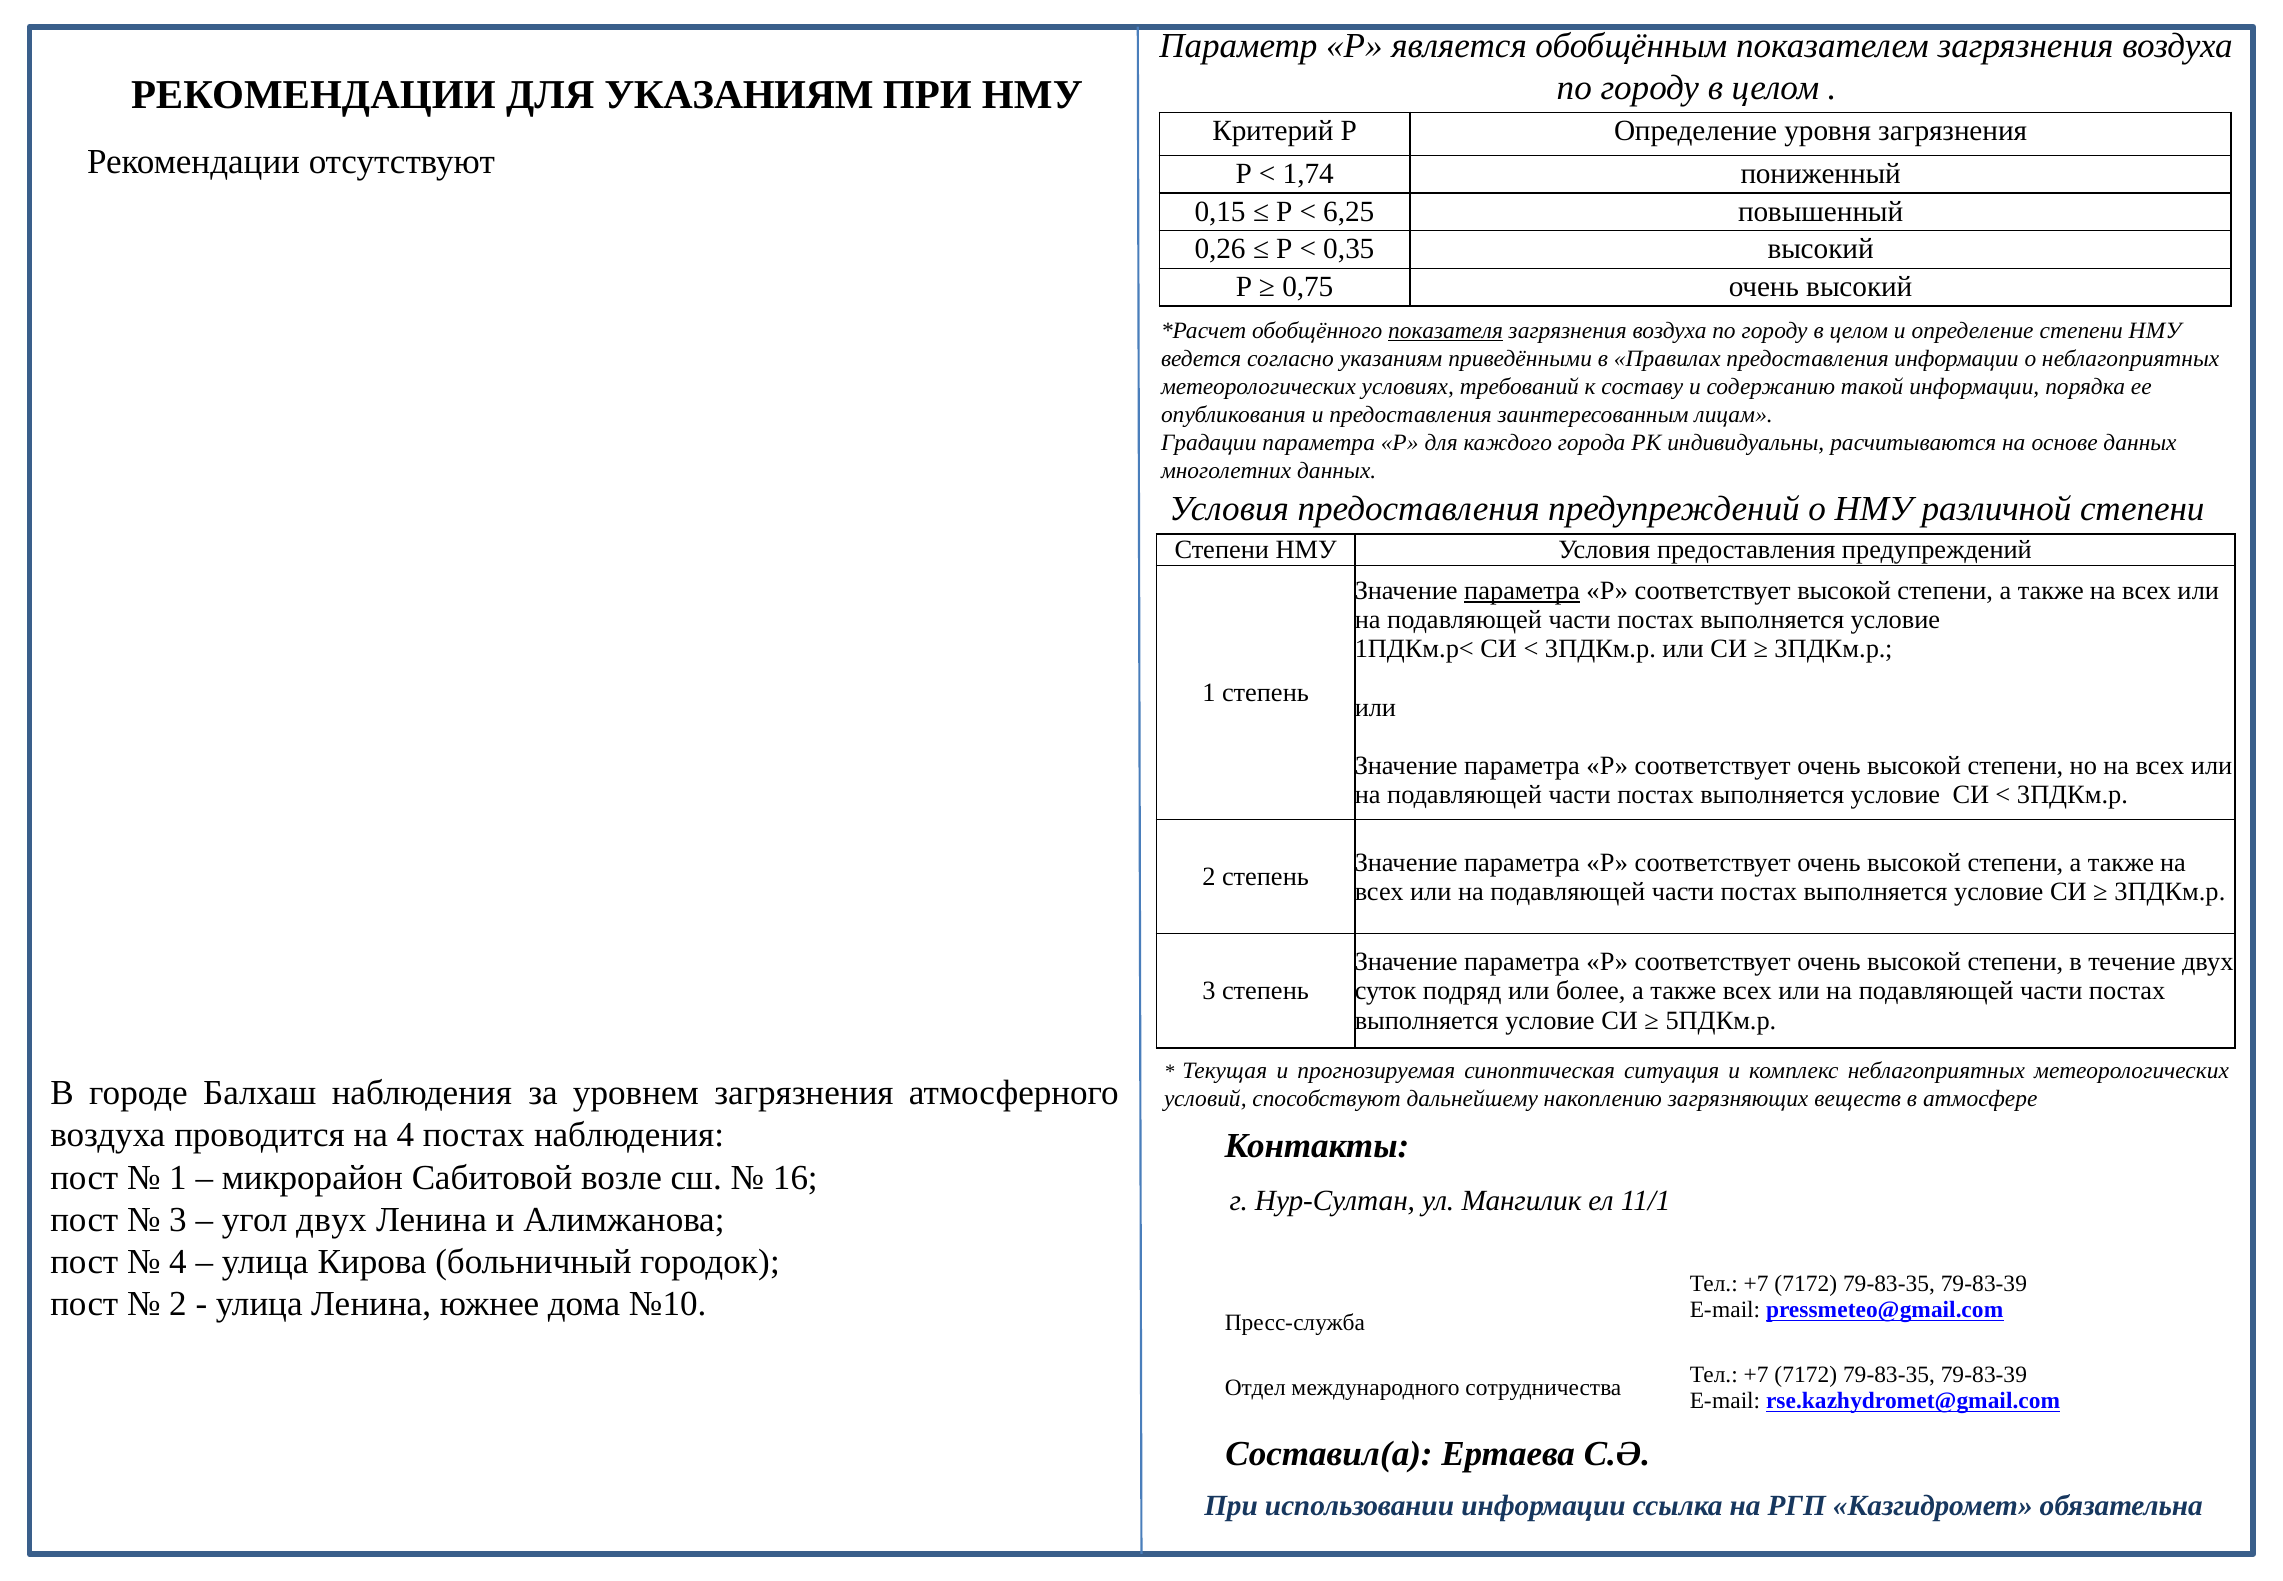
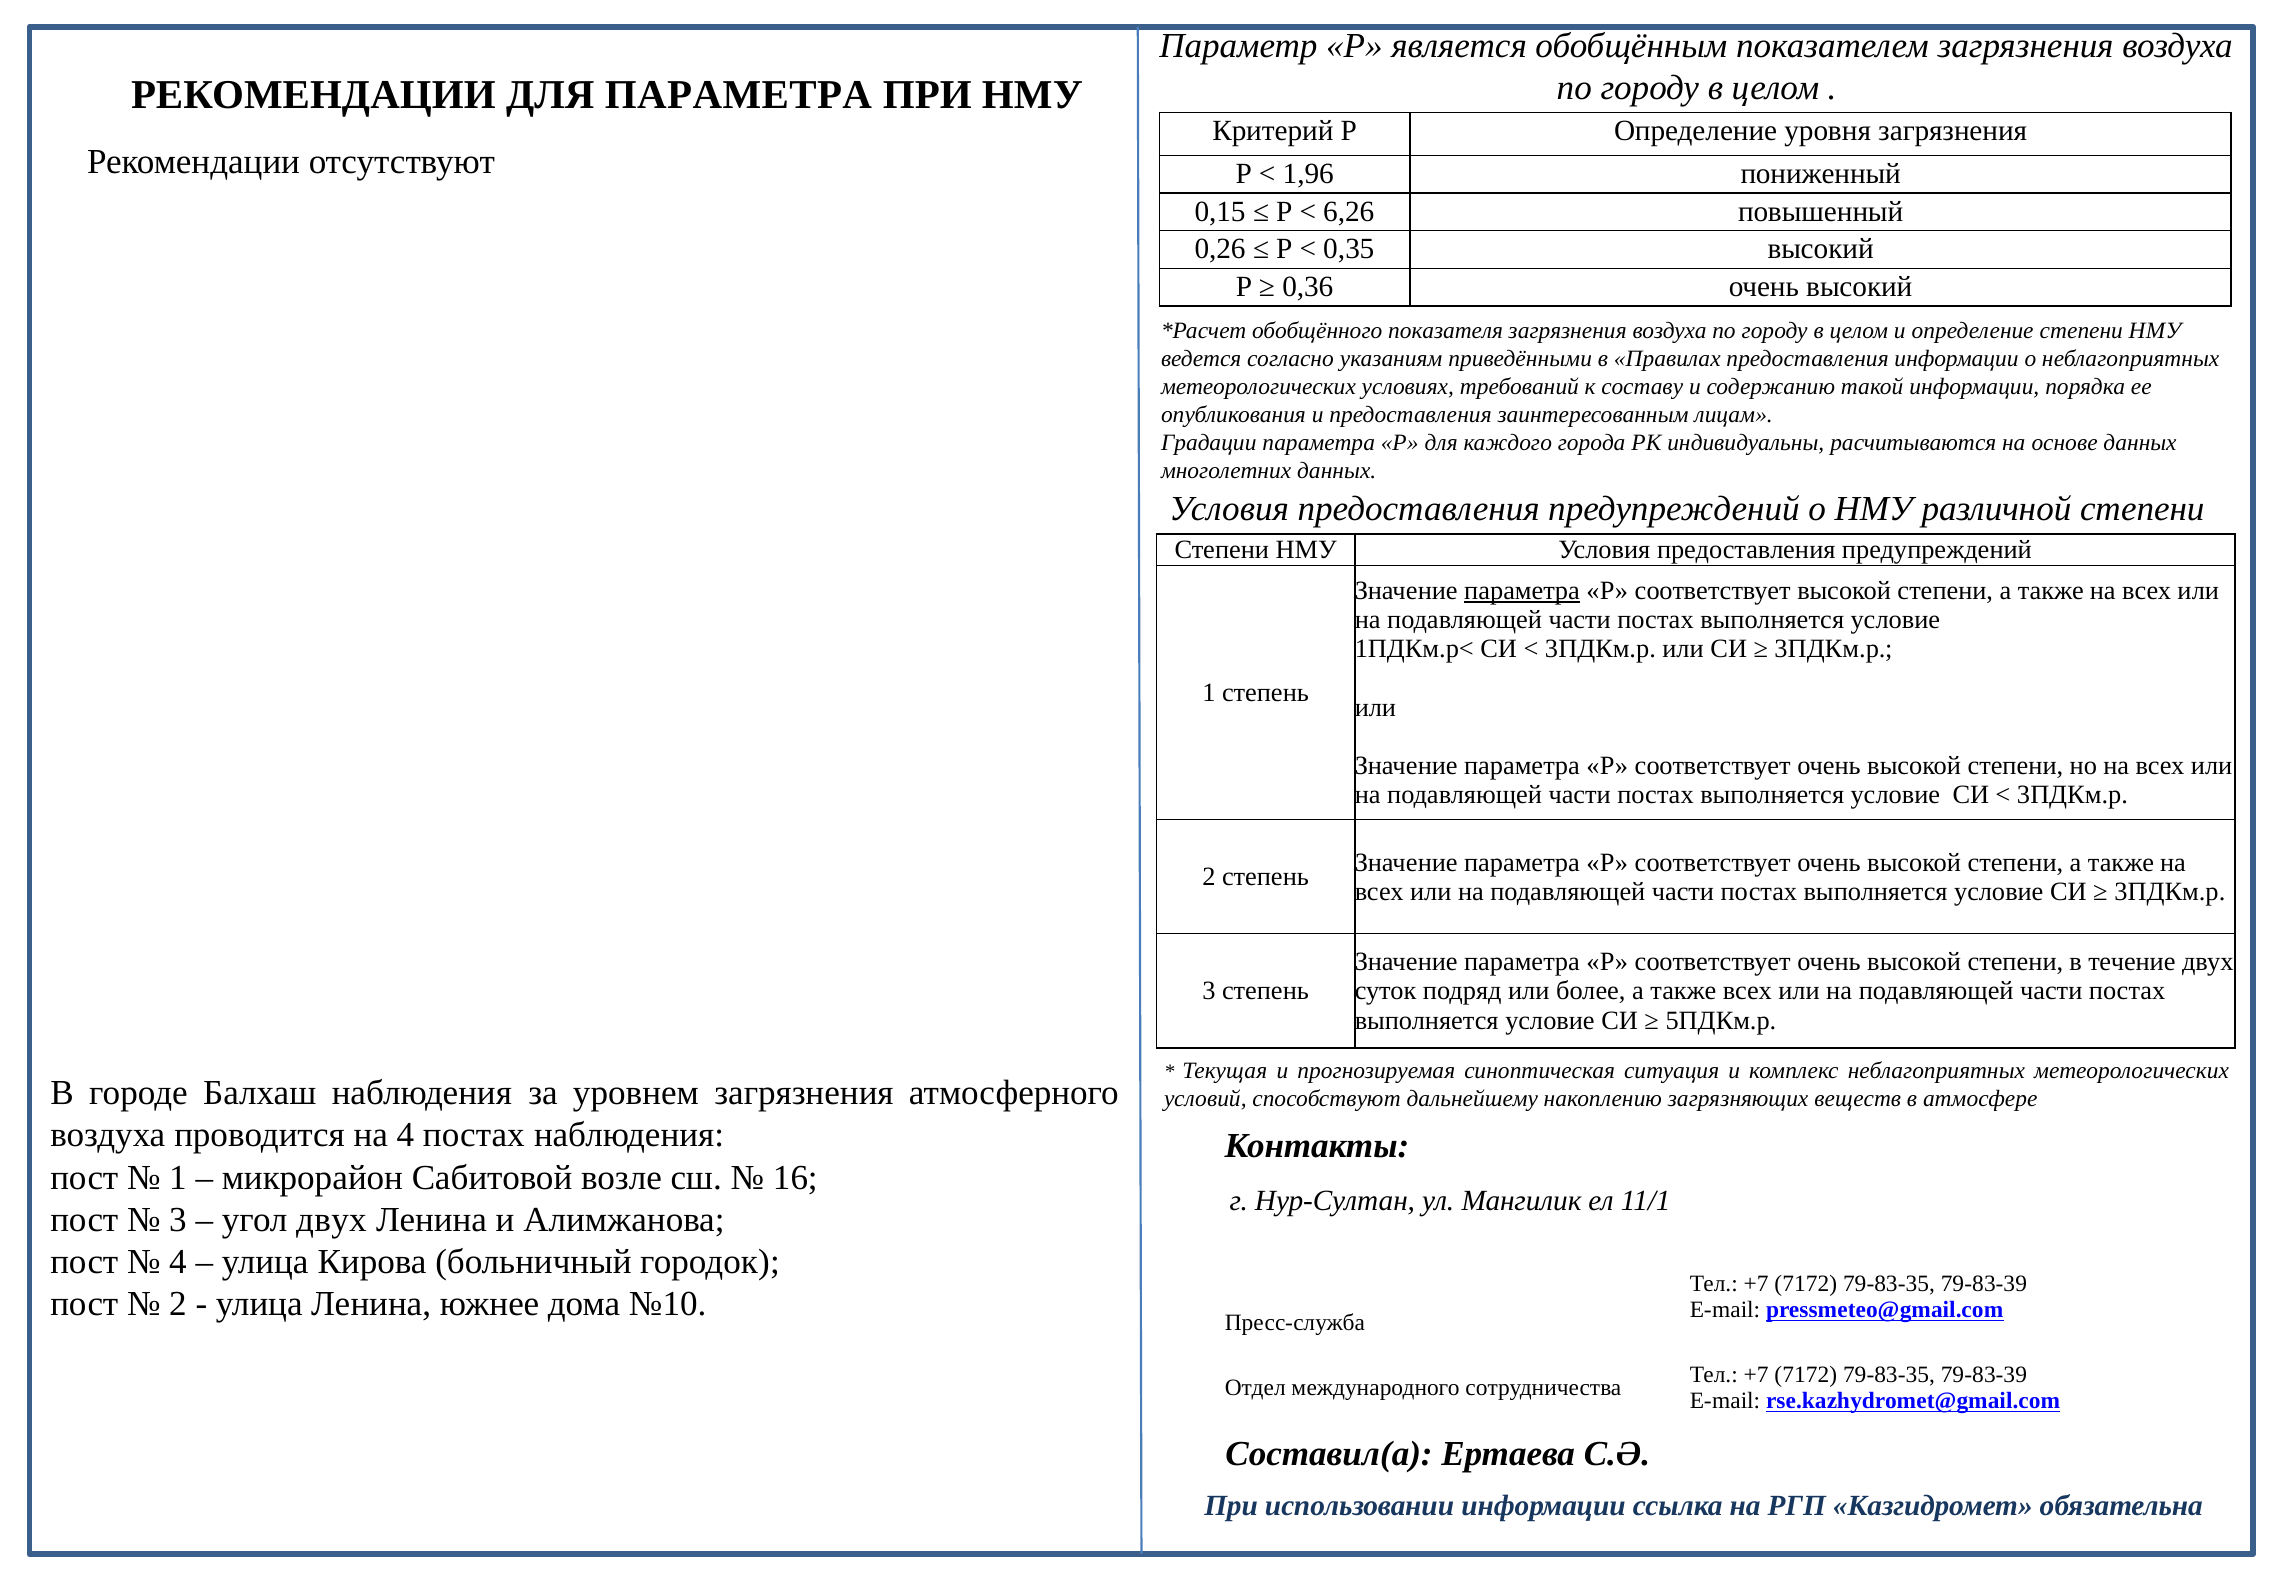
ДЛЯ УКАЗАНИЯМ: УКАЗАНИЯМ -> ПАРАМЕТРА (738, 95)
1,74: 1,74 -> 1,96 (1308, 174)
6,25: 6,25 -> 6,26 (1349, 212)
0,75: 0,75 -> 0,36 (1308, 287)
показателя underline: present -> none (1446, 330)
